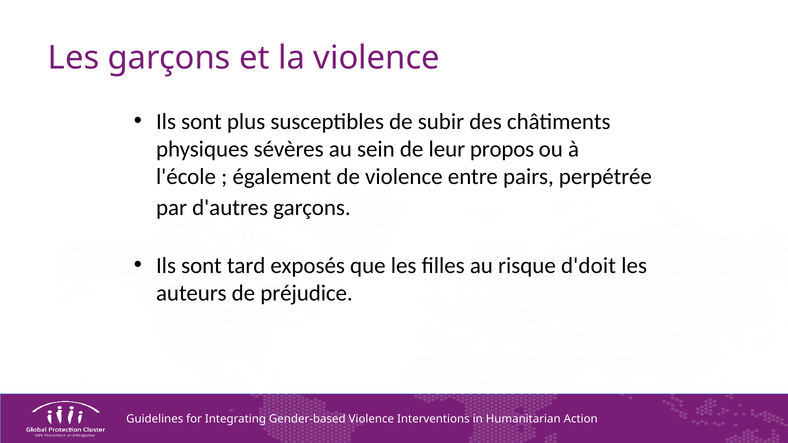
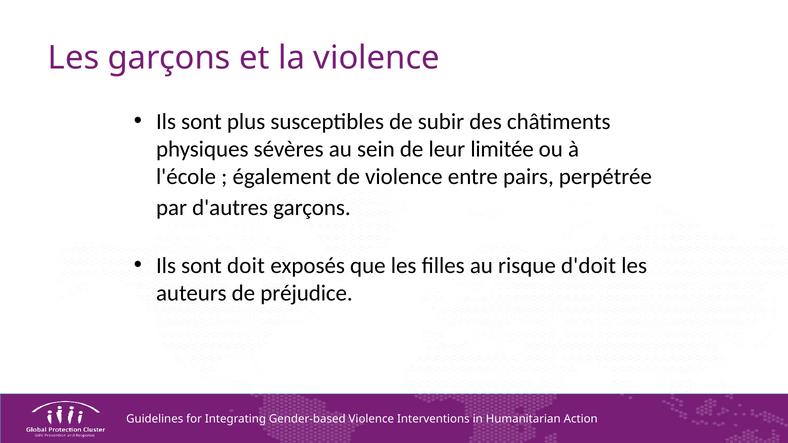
propos: propos -> limitée (502, 149)
tard: tard -> doit (246, 266)
